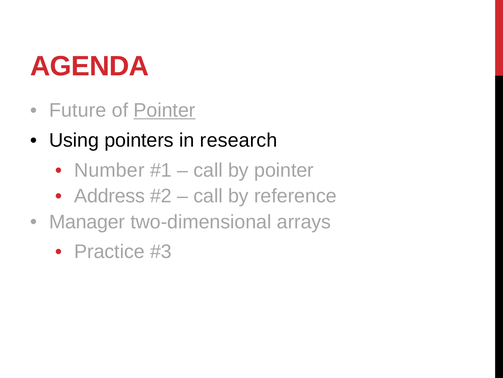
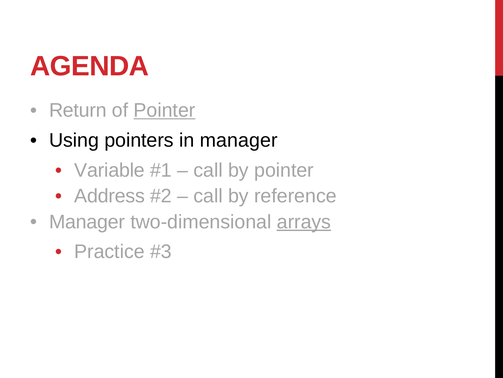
Future: Future -> Return (78, 110)
in research: research -> manager (239, 140)
Number: Number -> Variable (110, 170)
arrays underline: none -> present (304, 221)
